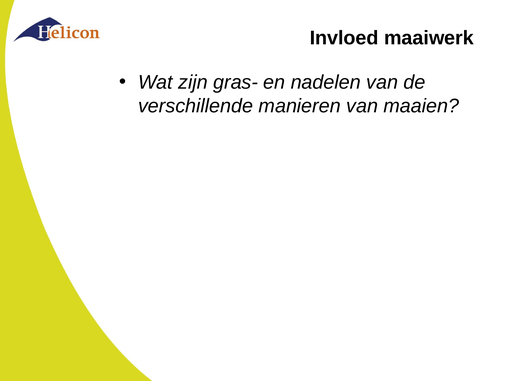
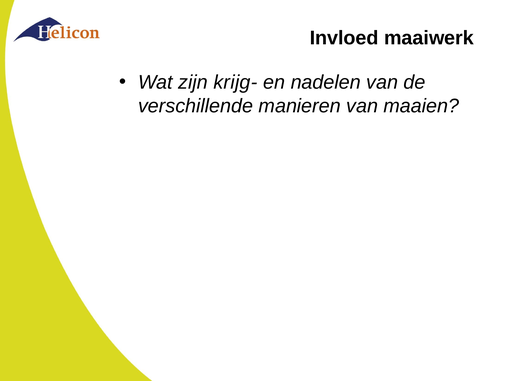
gras-: gras- -> krijg- (235, 82)
